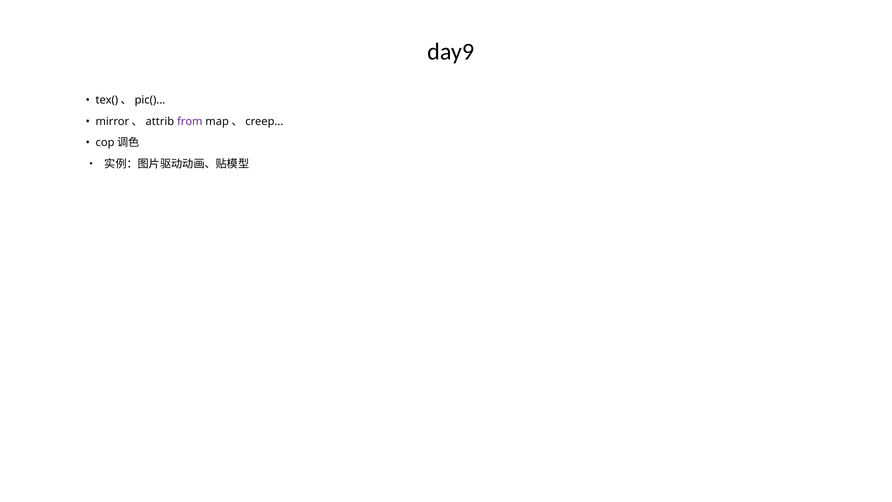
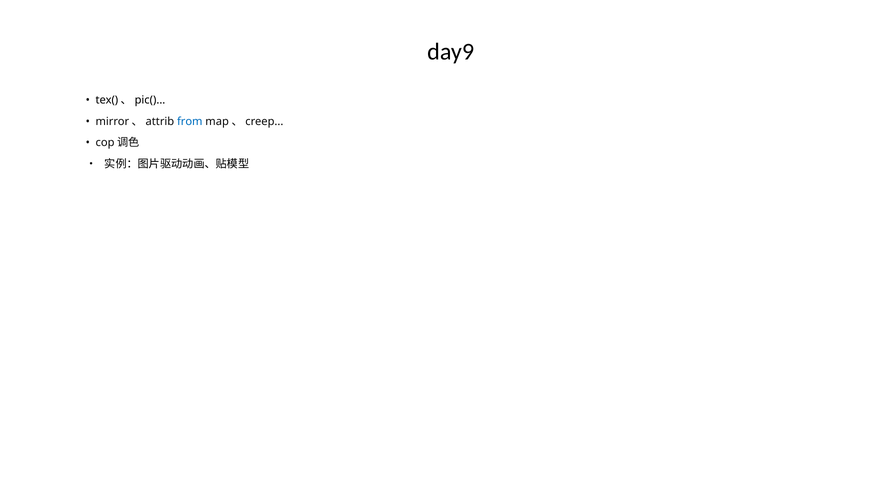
from colour: purple -> blue (190, 121)
